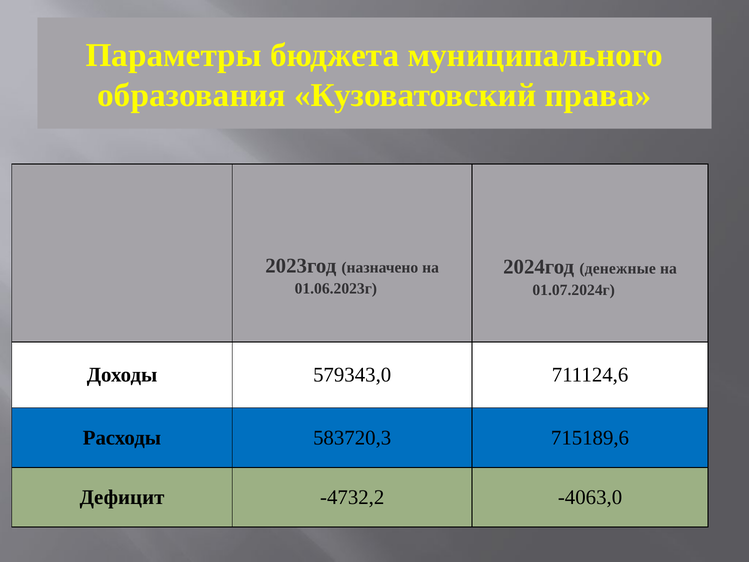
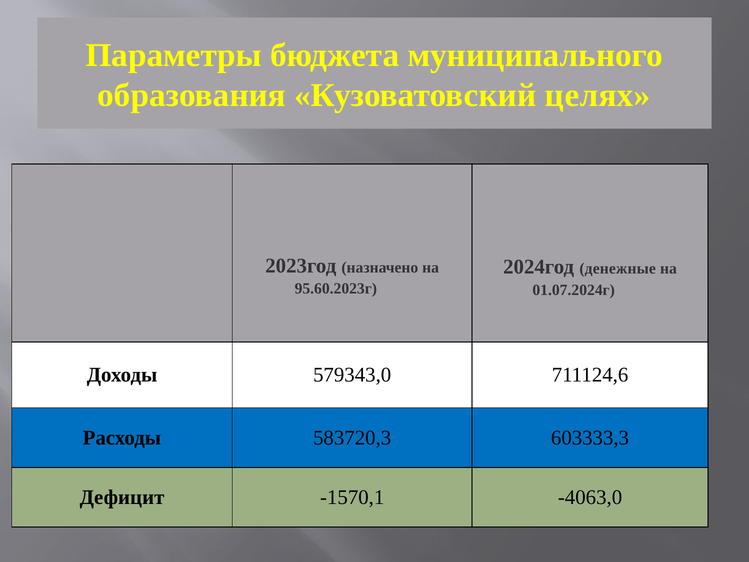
права: права -> целях (598, 95)
01.06.2023г: 01.06.2023г -> 95.60.2023г (336, 289)
715189,6: 715189,6 -> 603333,3 (590, 438)
-4732,2: -4732,2 -> -1570,1 (352, 497)
